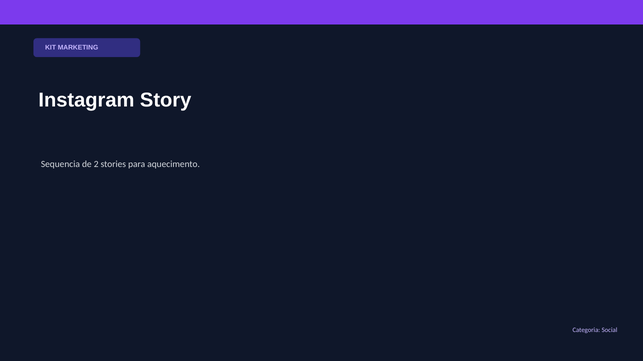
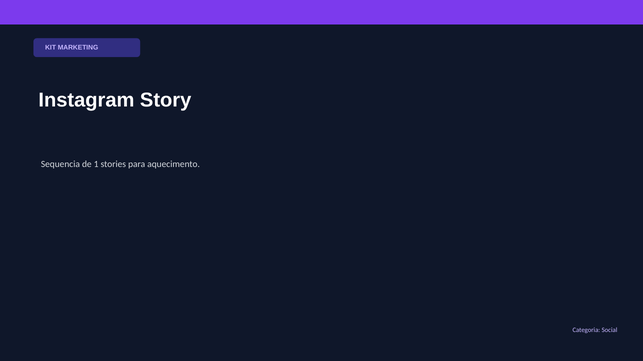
2: 2 -> 1 (96, 165)
